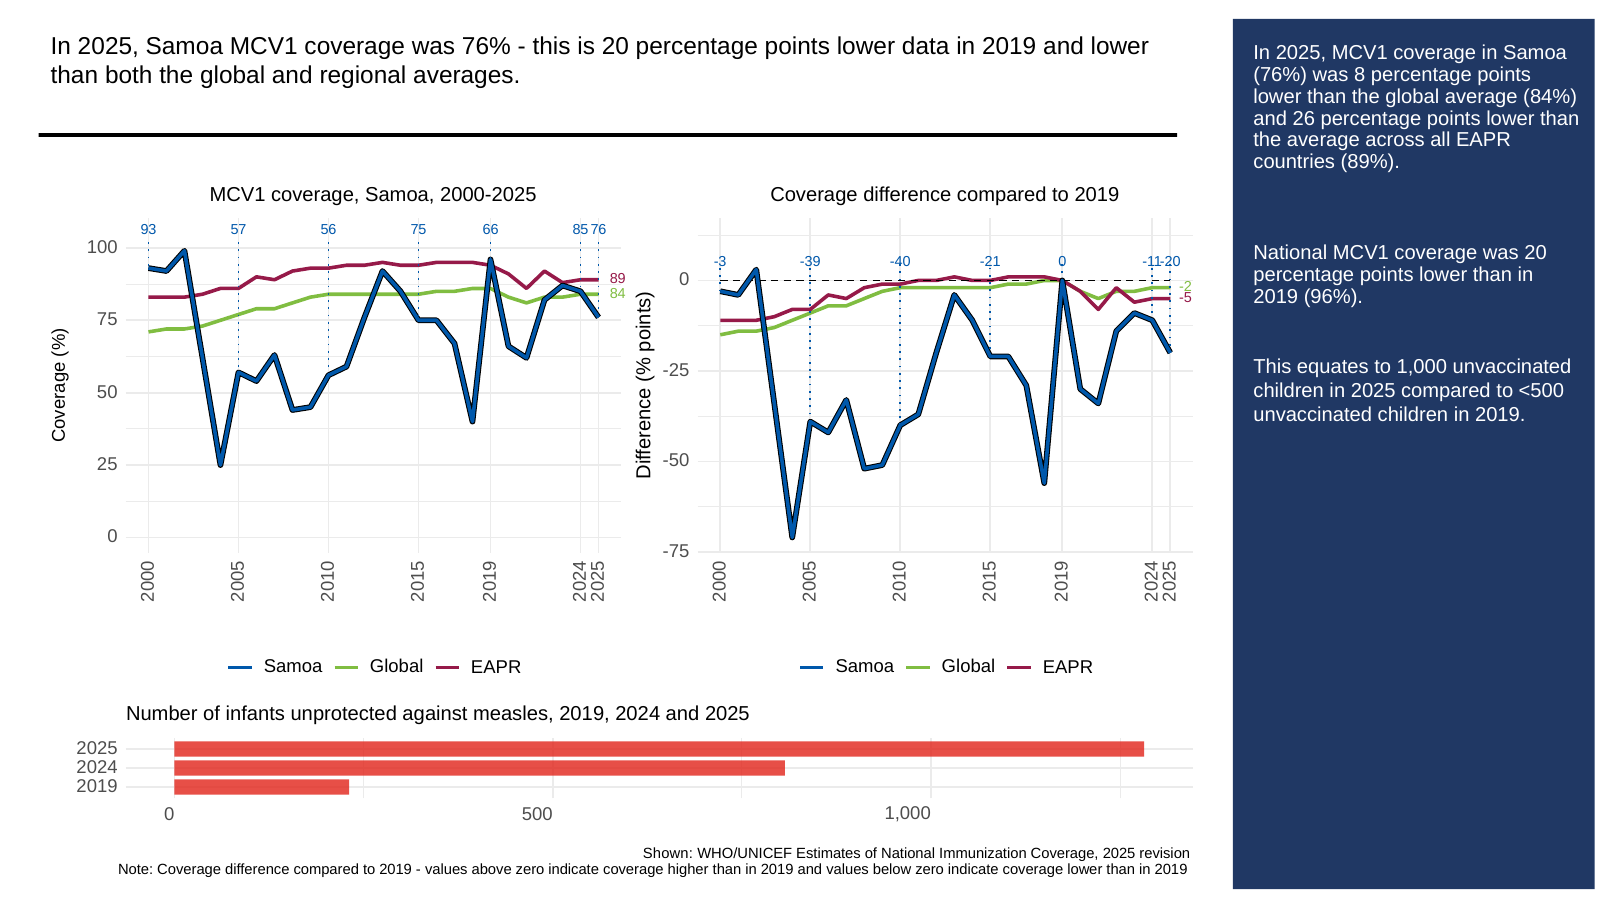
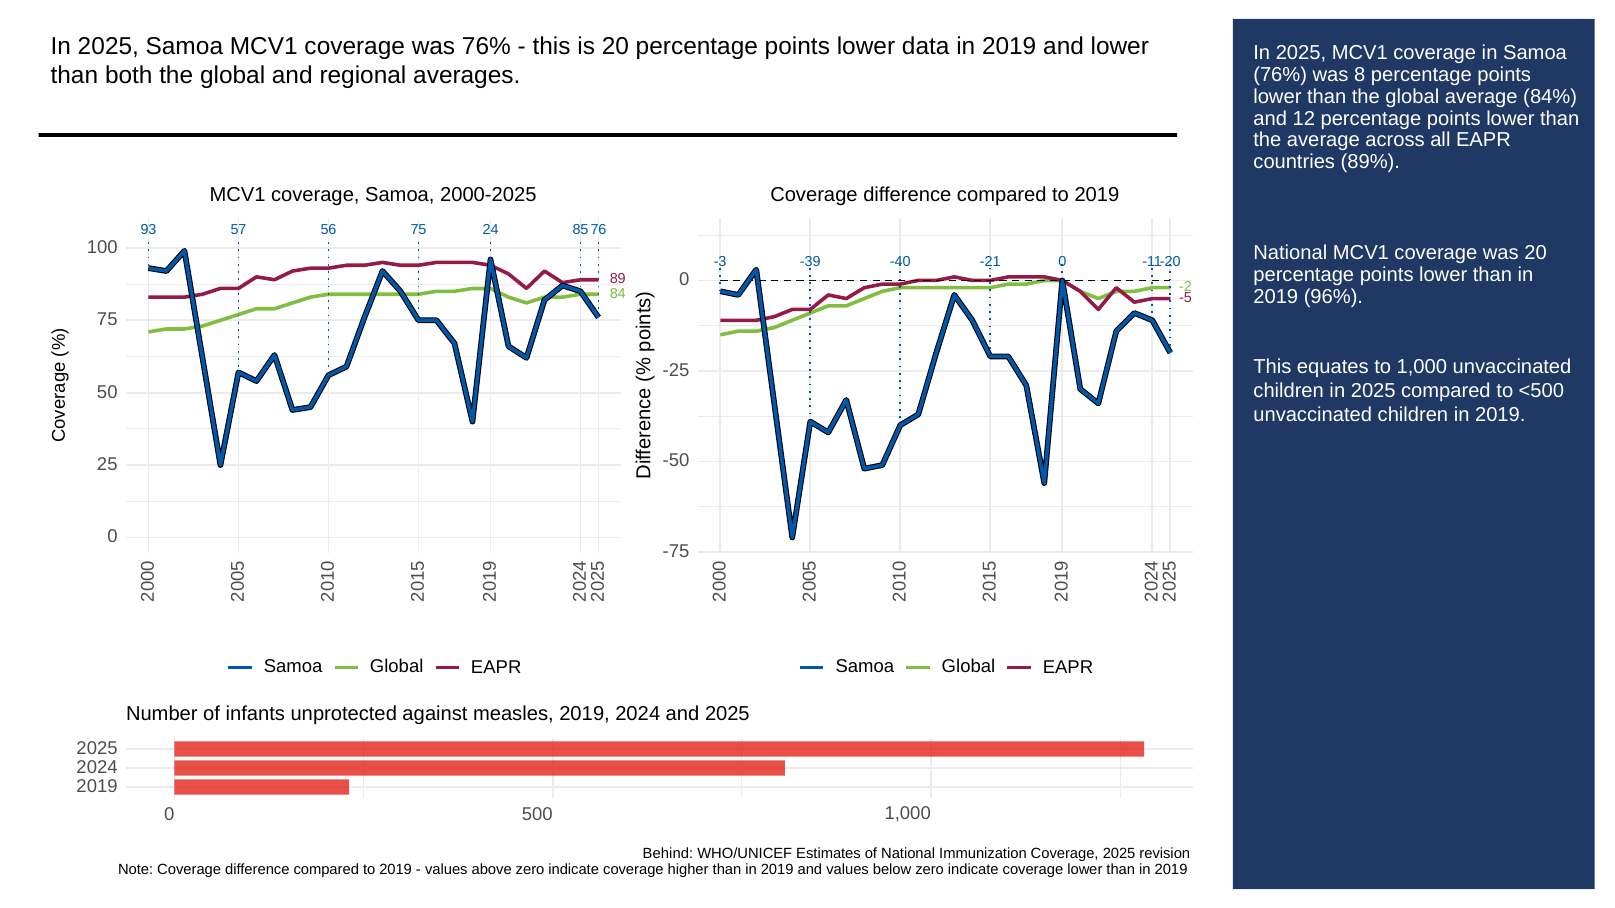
26: 26 -> 12 (1304, 118)
66: 66 -> 24 (491, 230)
Shown: Shown -> Behind (668, 854)
